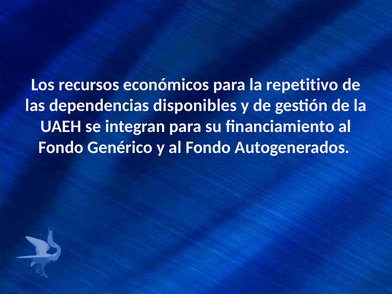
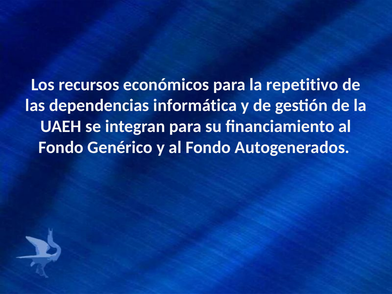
disponibles: disponibles -> informática (195, 105)
